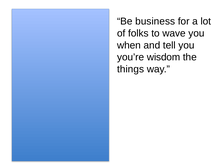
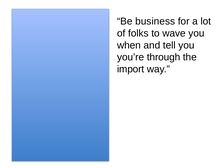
wisdom: wisdom -> through (164, 57)
things: things -> import (131, 69)
